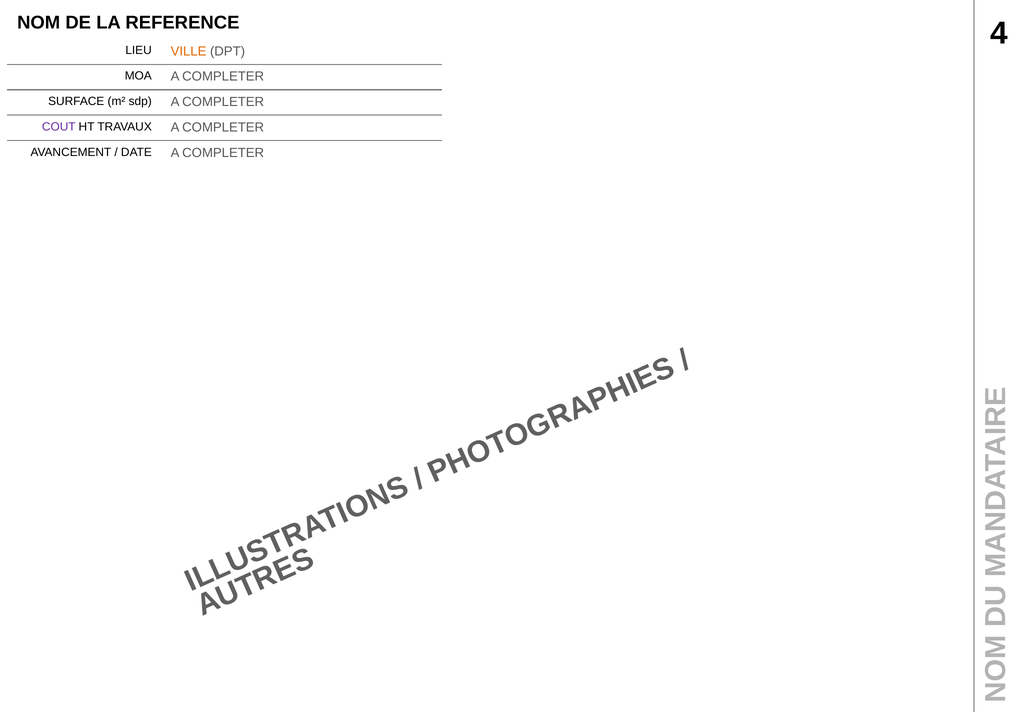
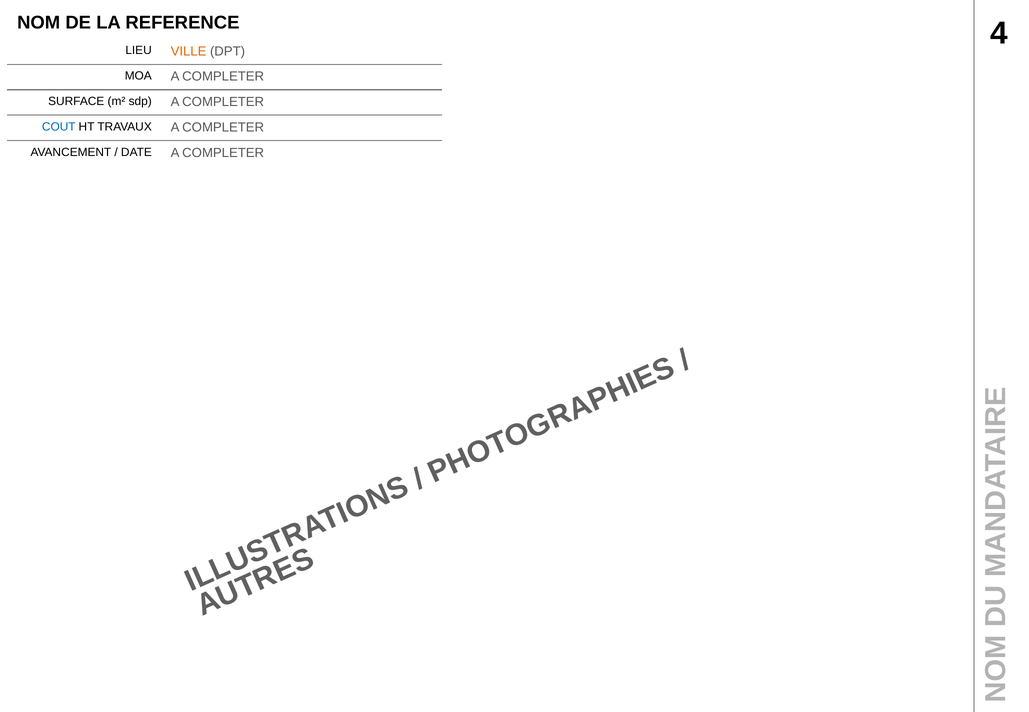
COUT colour: purple -> blue (59, 127)
